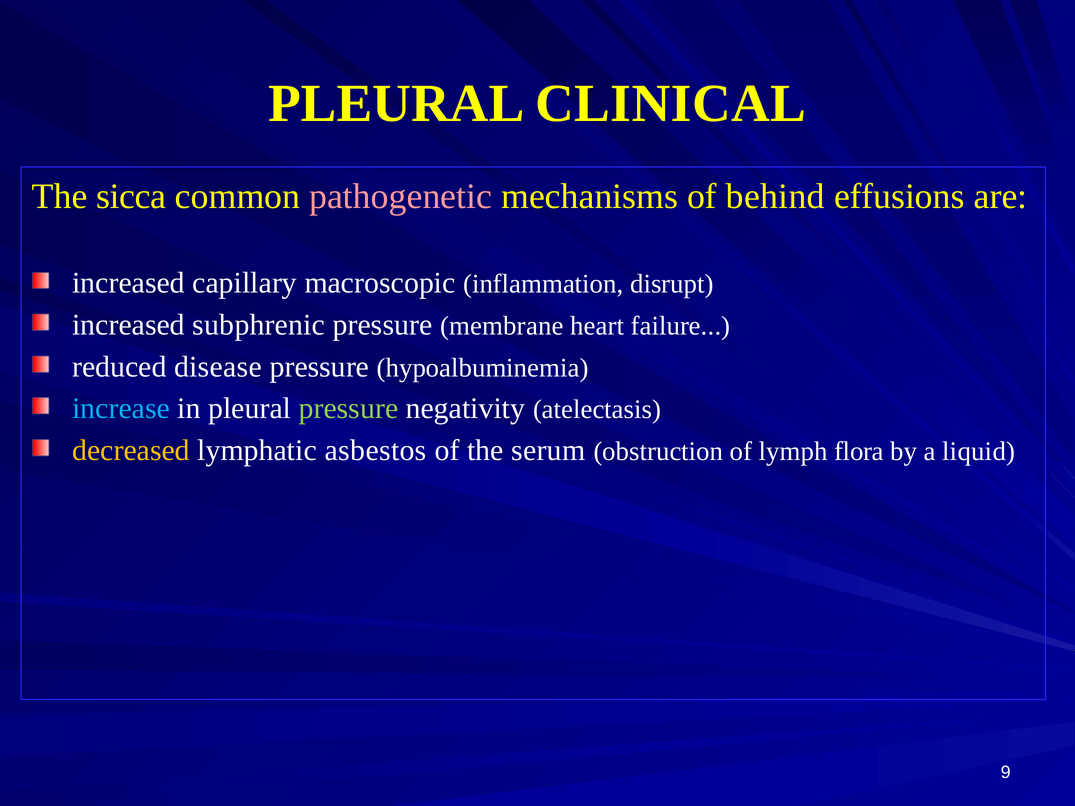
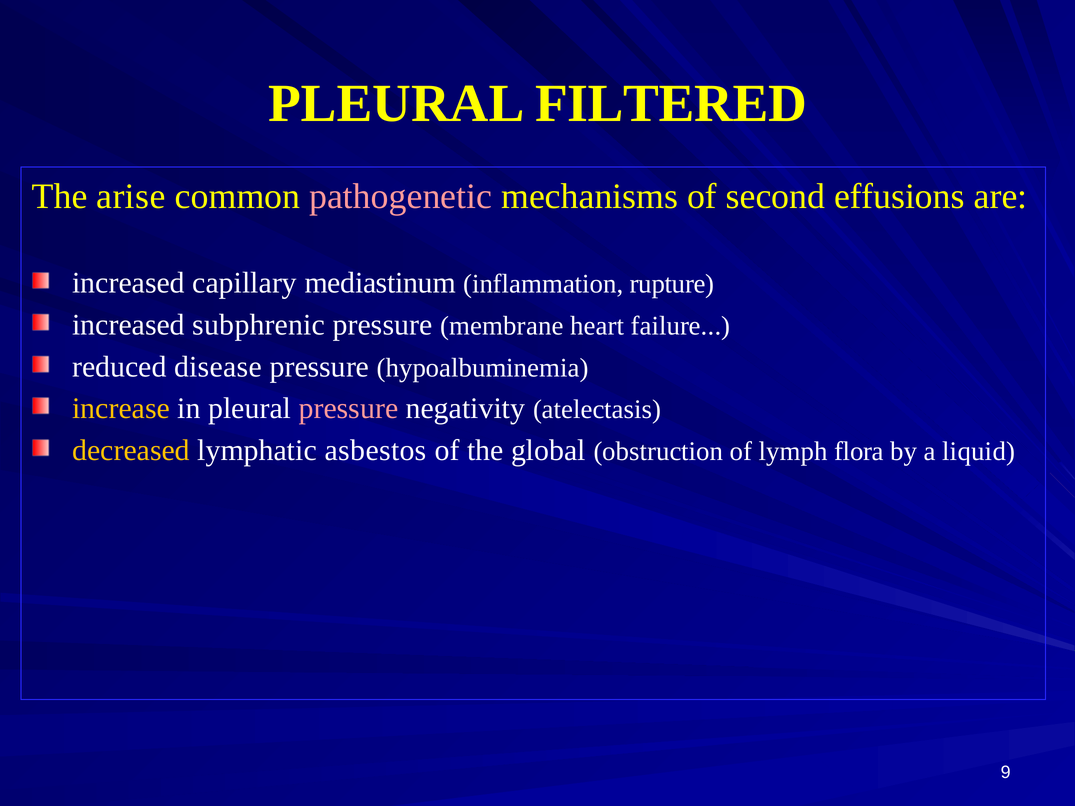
CLINICAL: CLINICAL -> FILTERED (671, 104)
sicca: sicca -> arise (131, 196)
behind: behind -> second (776, 196)
macroscopic: macroscopic -> mediastinum (380, 283)
disrupt: disrupt -> rupture (672, 284)
increase colour: light blue -> yellow (121, 409)
pressure colour: light green -> pink (348, 409)
serum: serum -> global (548, 450)
